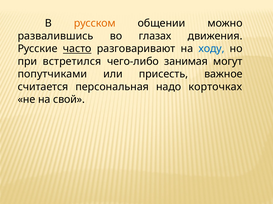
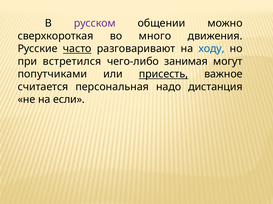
русском colour: orange -> purple (95, 23)
развалившись: развалившись -> сверхкороткая (55, 36)
глазах: глазах -> много (155, 36)
присесть underline: none -> present (164, 74)
корточках: корточках -> дистанция (215, 87)
свой: свой -> если (69, 100)
